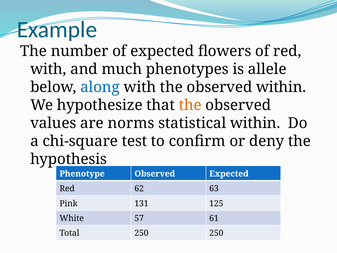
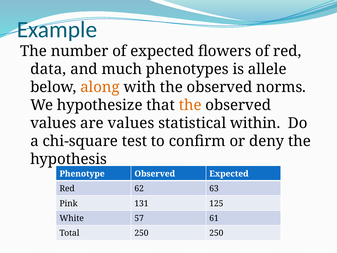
with: with -> data (48, 69)
along colour: blue -> orange (100, 87)
observed within: within -> norms (281, 87)
are norms: norms -> values (131, 123)
